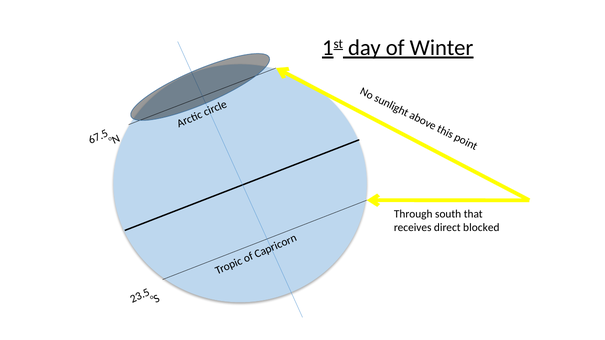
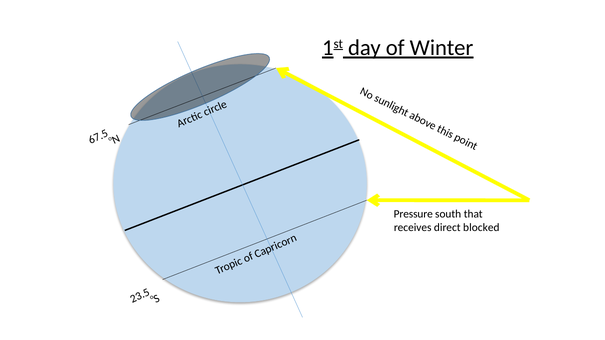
Through: Through -> Pressure (413, 214)
